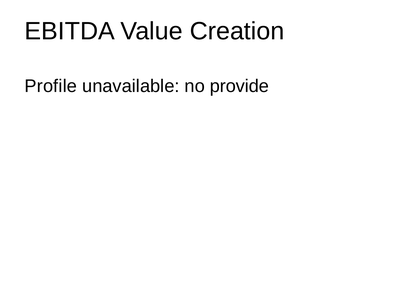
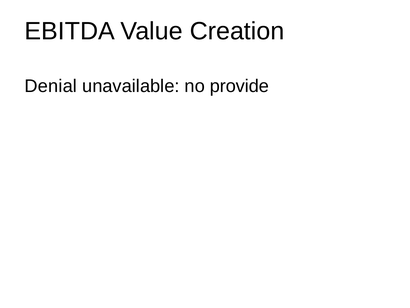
Profile: Profile -> Denial (51, 86)
